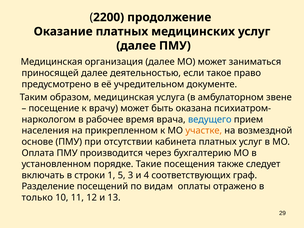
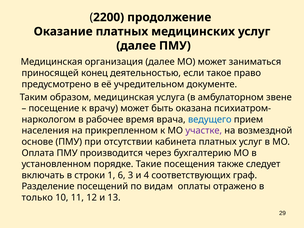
приносящей далее: далее -> конец (94, 73)
участке colour: orange -> purple (204, 131)
5: 5 -> 6 (122, 175)
